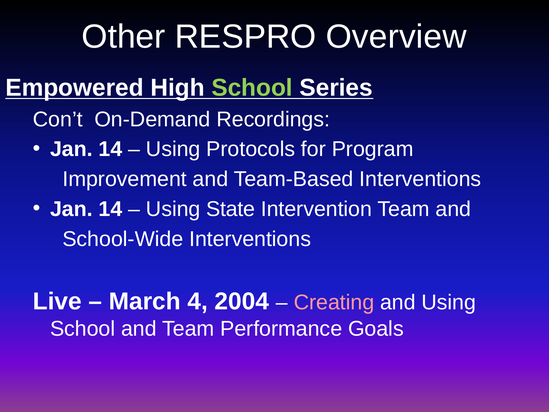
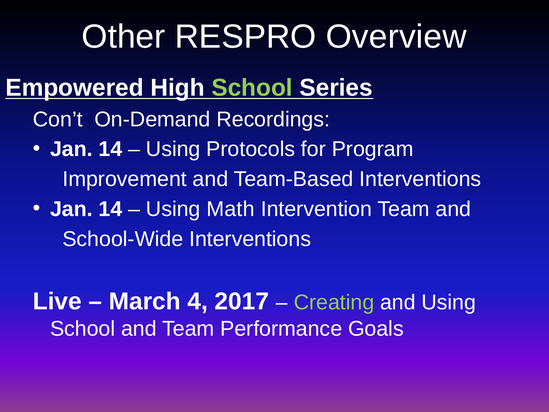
State: State -> Math (231, 209)
2004: 2004 -> 2017 (242, 301)
Creating colour: pink -> light green (334, 302)
